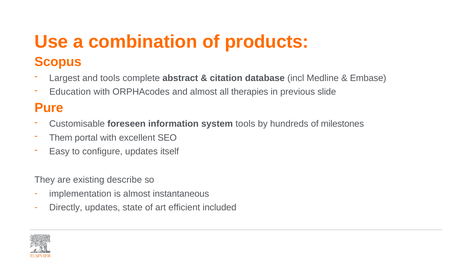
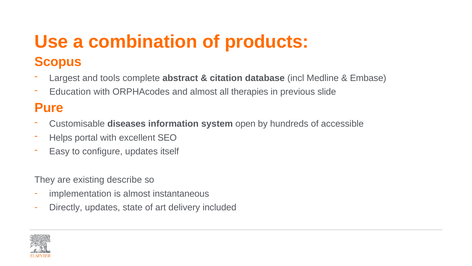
foreseen: foreseen -> diseases (127, 124)
system tools: tools -> open (245, 124)
milestones: milestones -> accessible (342, 124)
Them: Them -> Helps (61, 137)
efficient: efficient -> delivery (184, 207)
